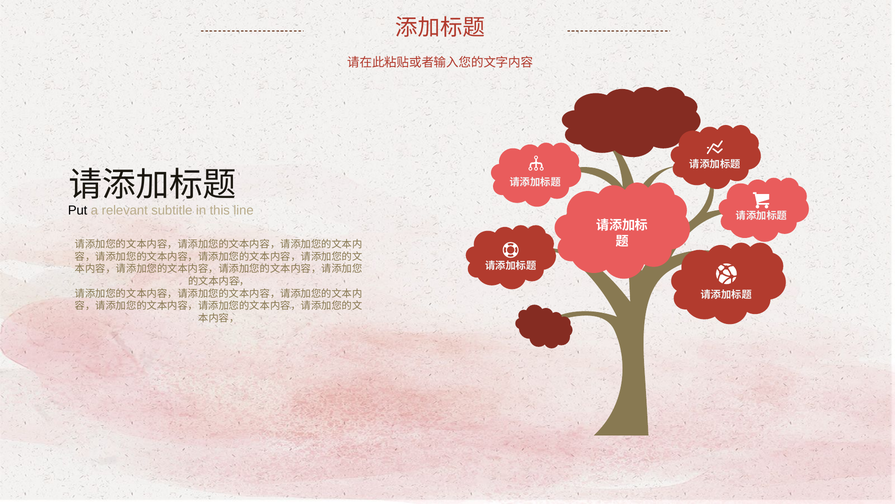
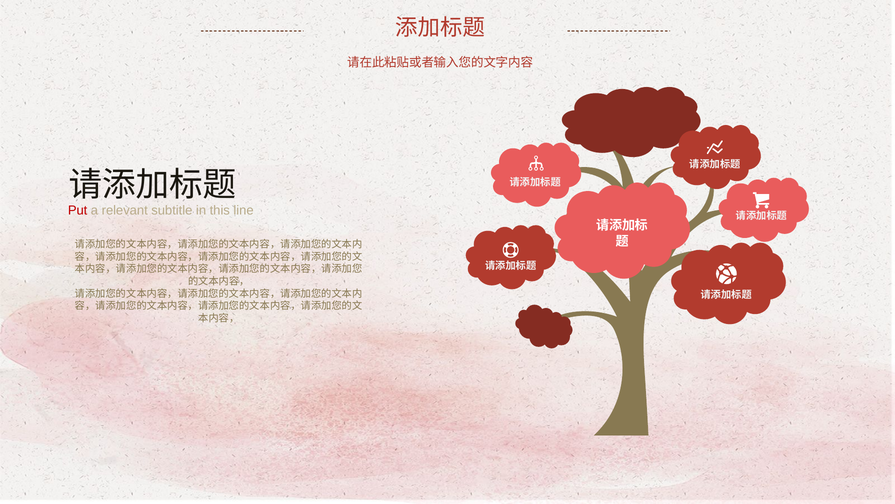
Put colour: black -> red (78, 210)
